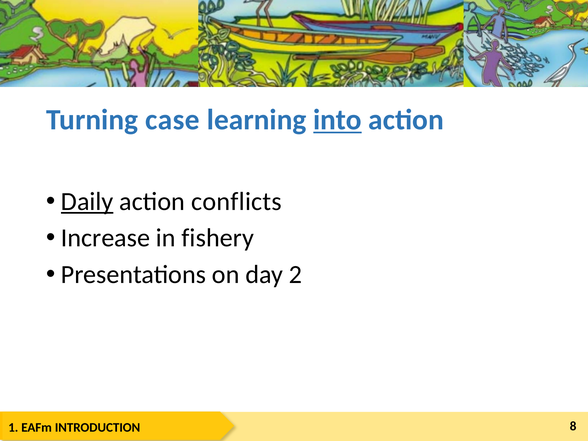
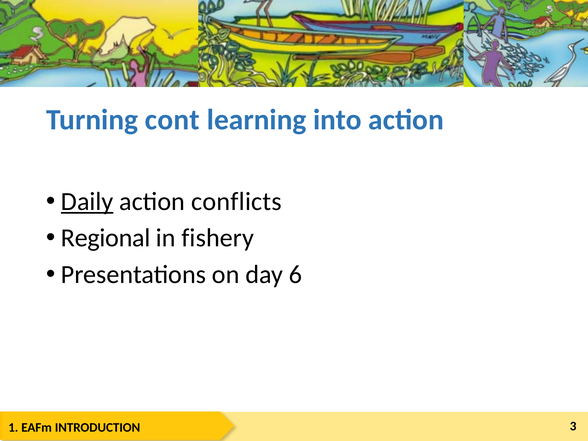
case: case -> cont (172, 120)
into underline: present -> none (337, 120)
Increase: Increase -> Regional (106, 238)
2: 2 -> 6 (295, 274)
8: 8 -> 3 (573, 426)
